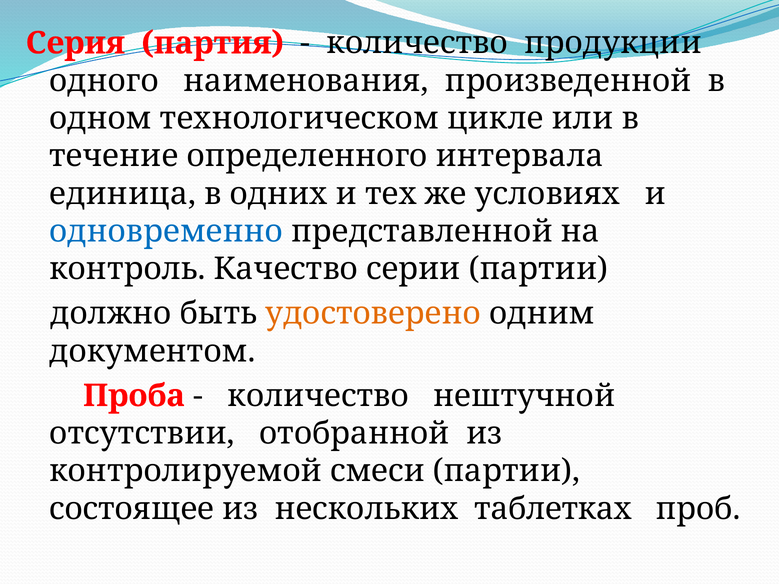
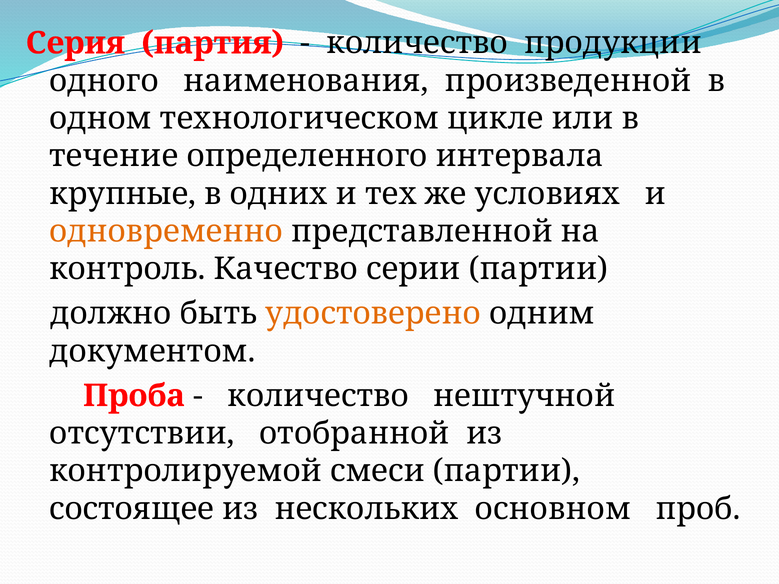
единица: единица -> крупные (123, 194)
одновременно colour: blue -> orange (166, 231)
таблетках: таблетках -> основном (553, 509)
